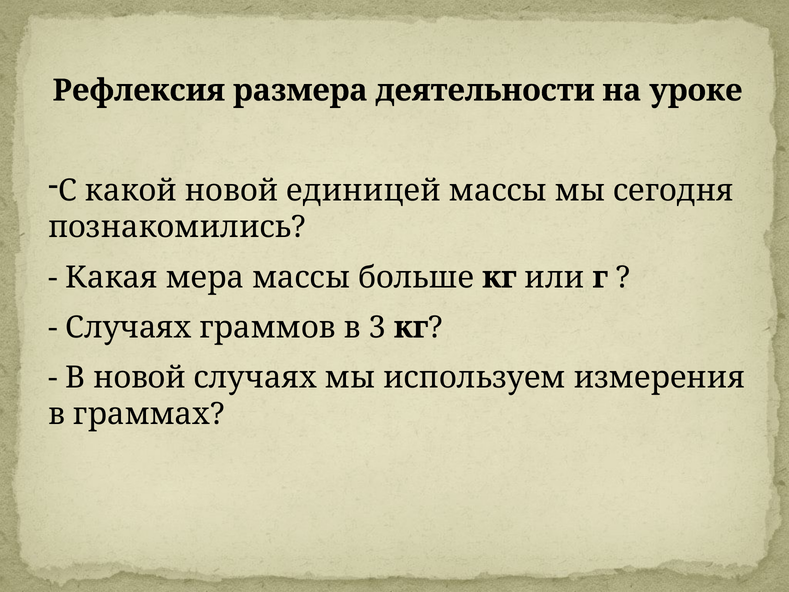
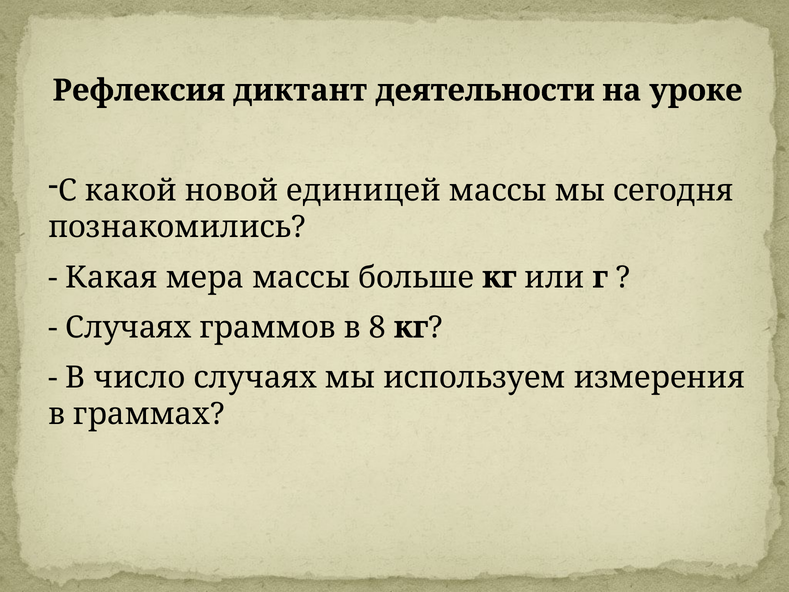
размера: размера -> диктант (300, 90)
3: 3 -> 8 (377, 327)
В новой: новой -> число (140, 377)
